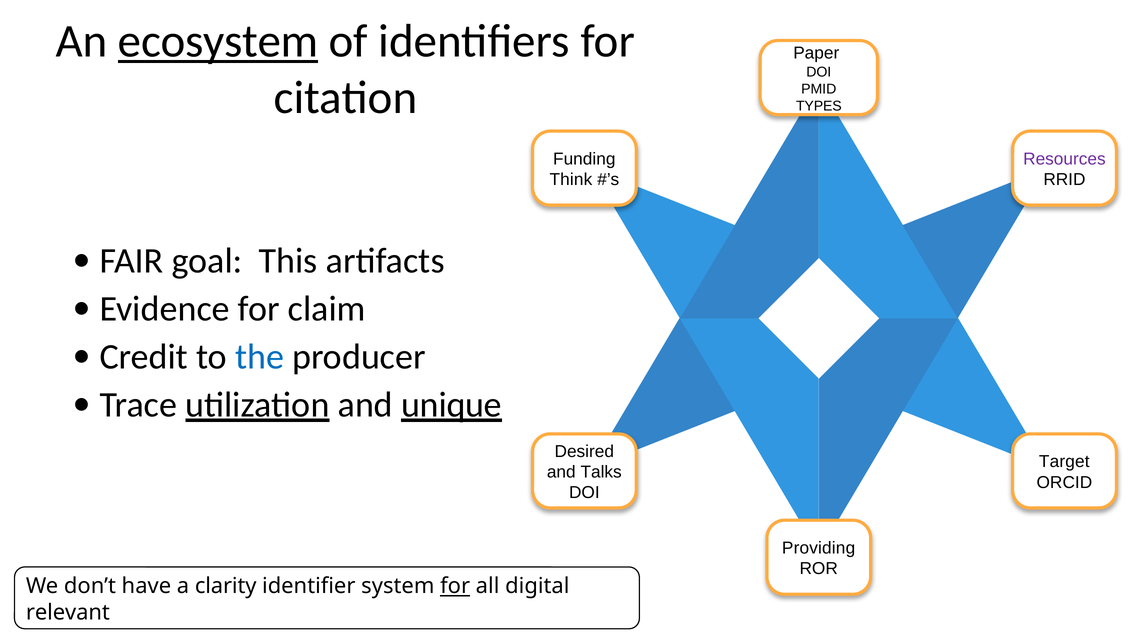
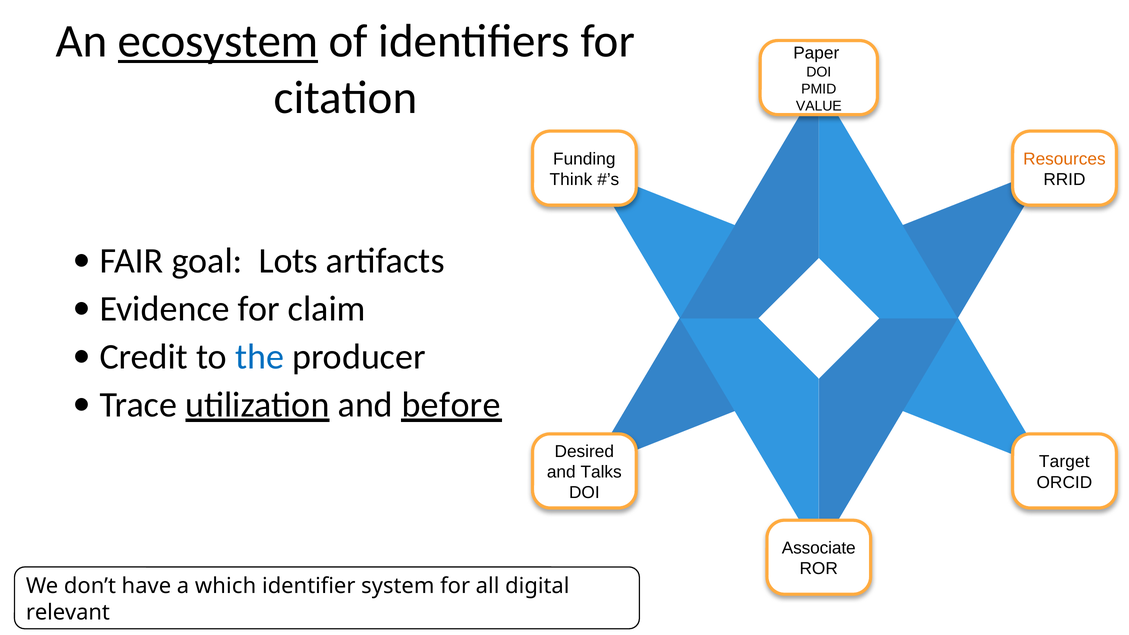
TYPES: TYPES -> VALUE (819, 106)
Resources colour: purple -> orange (1064, 159)
This: This -> Lots (288, 261)
unique: unique -> before (451, 405)
Providing: Providing -> Associate (819, 548)
clarity: clarity -> which (226, 586)
for underline: present -> none (455, 586)
